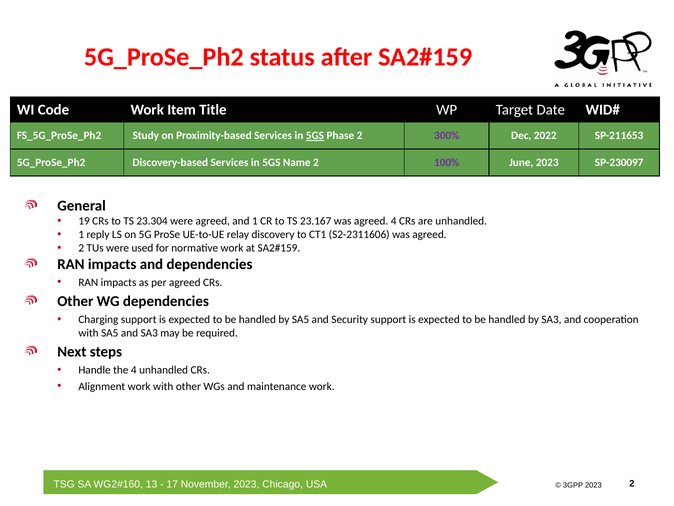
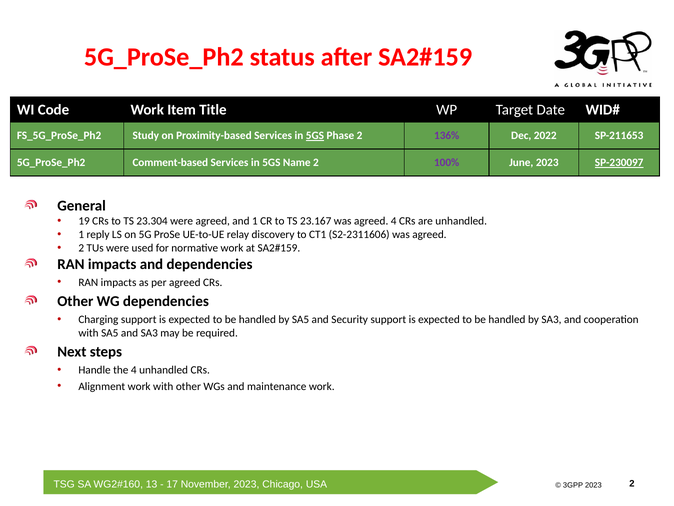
300%: 300% -> 136% (447, 135)
Discovery-based: Discovery-based -> Comment-based (170, 162)
SP-230097 underline: none -> present (619, 162)
